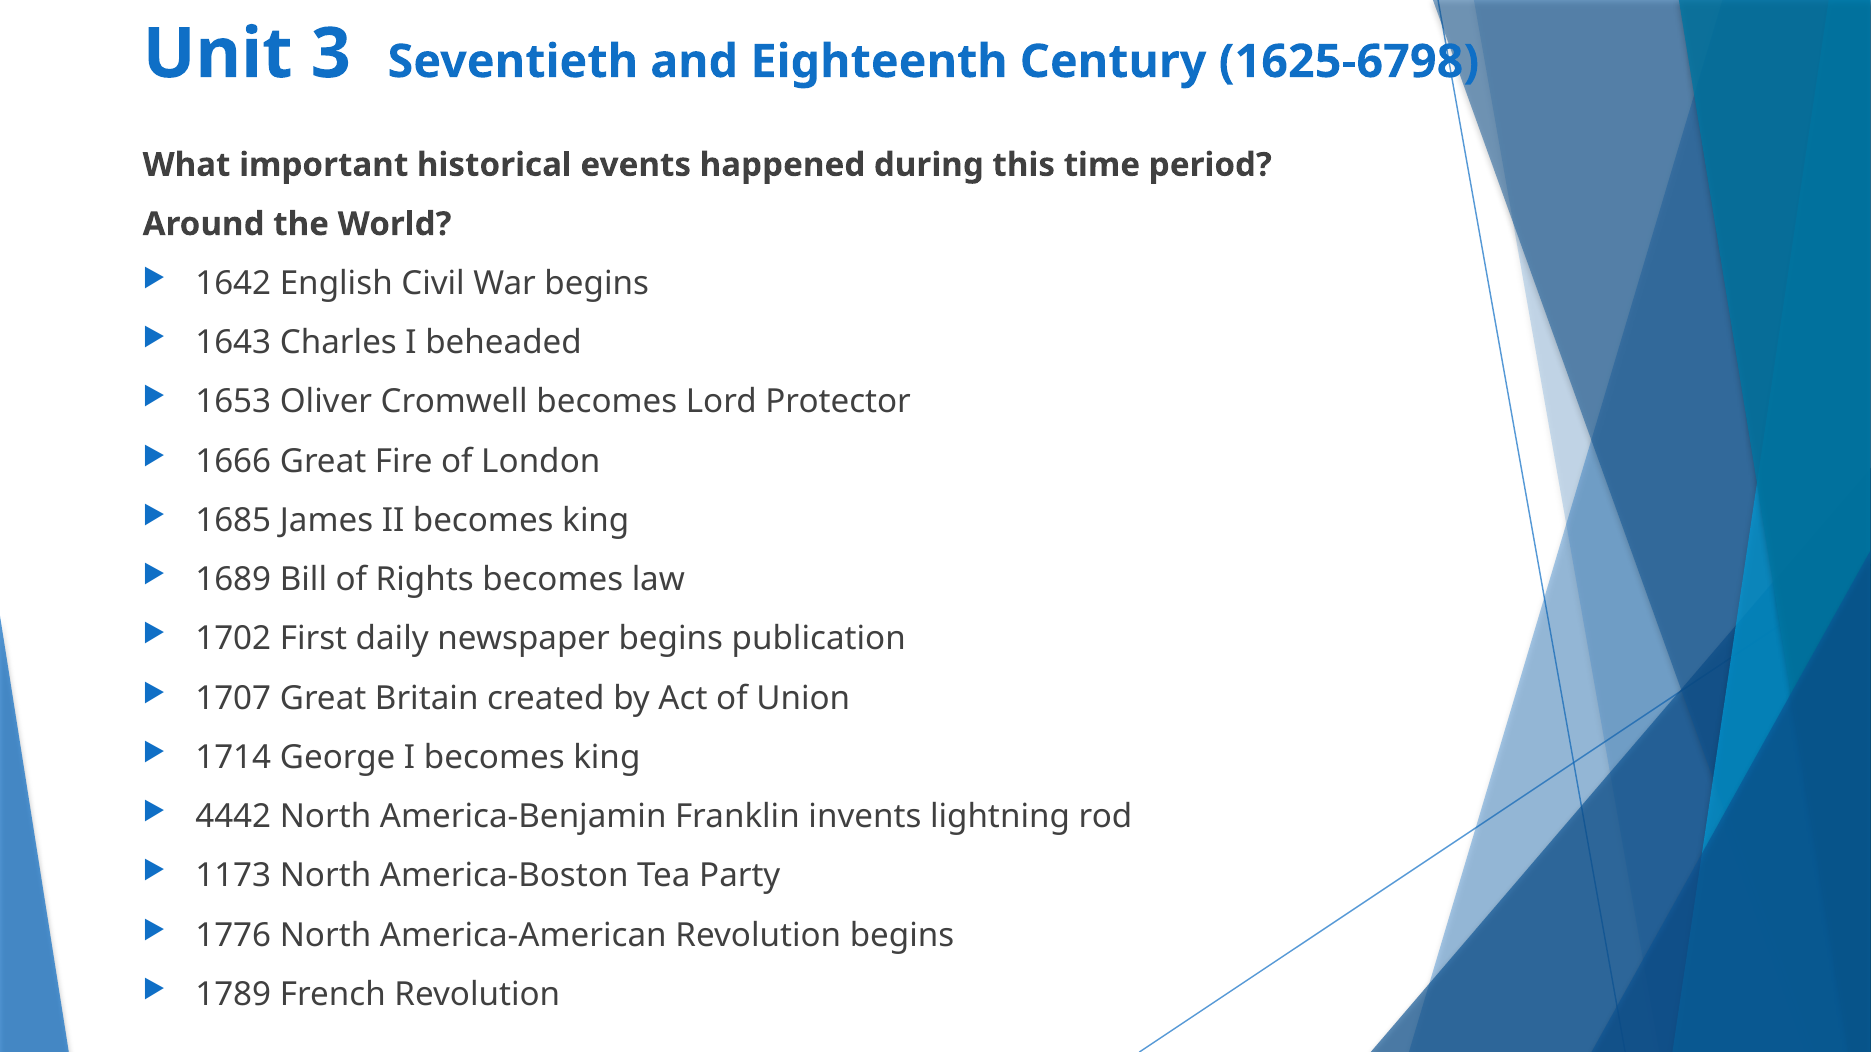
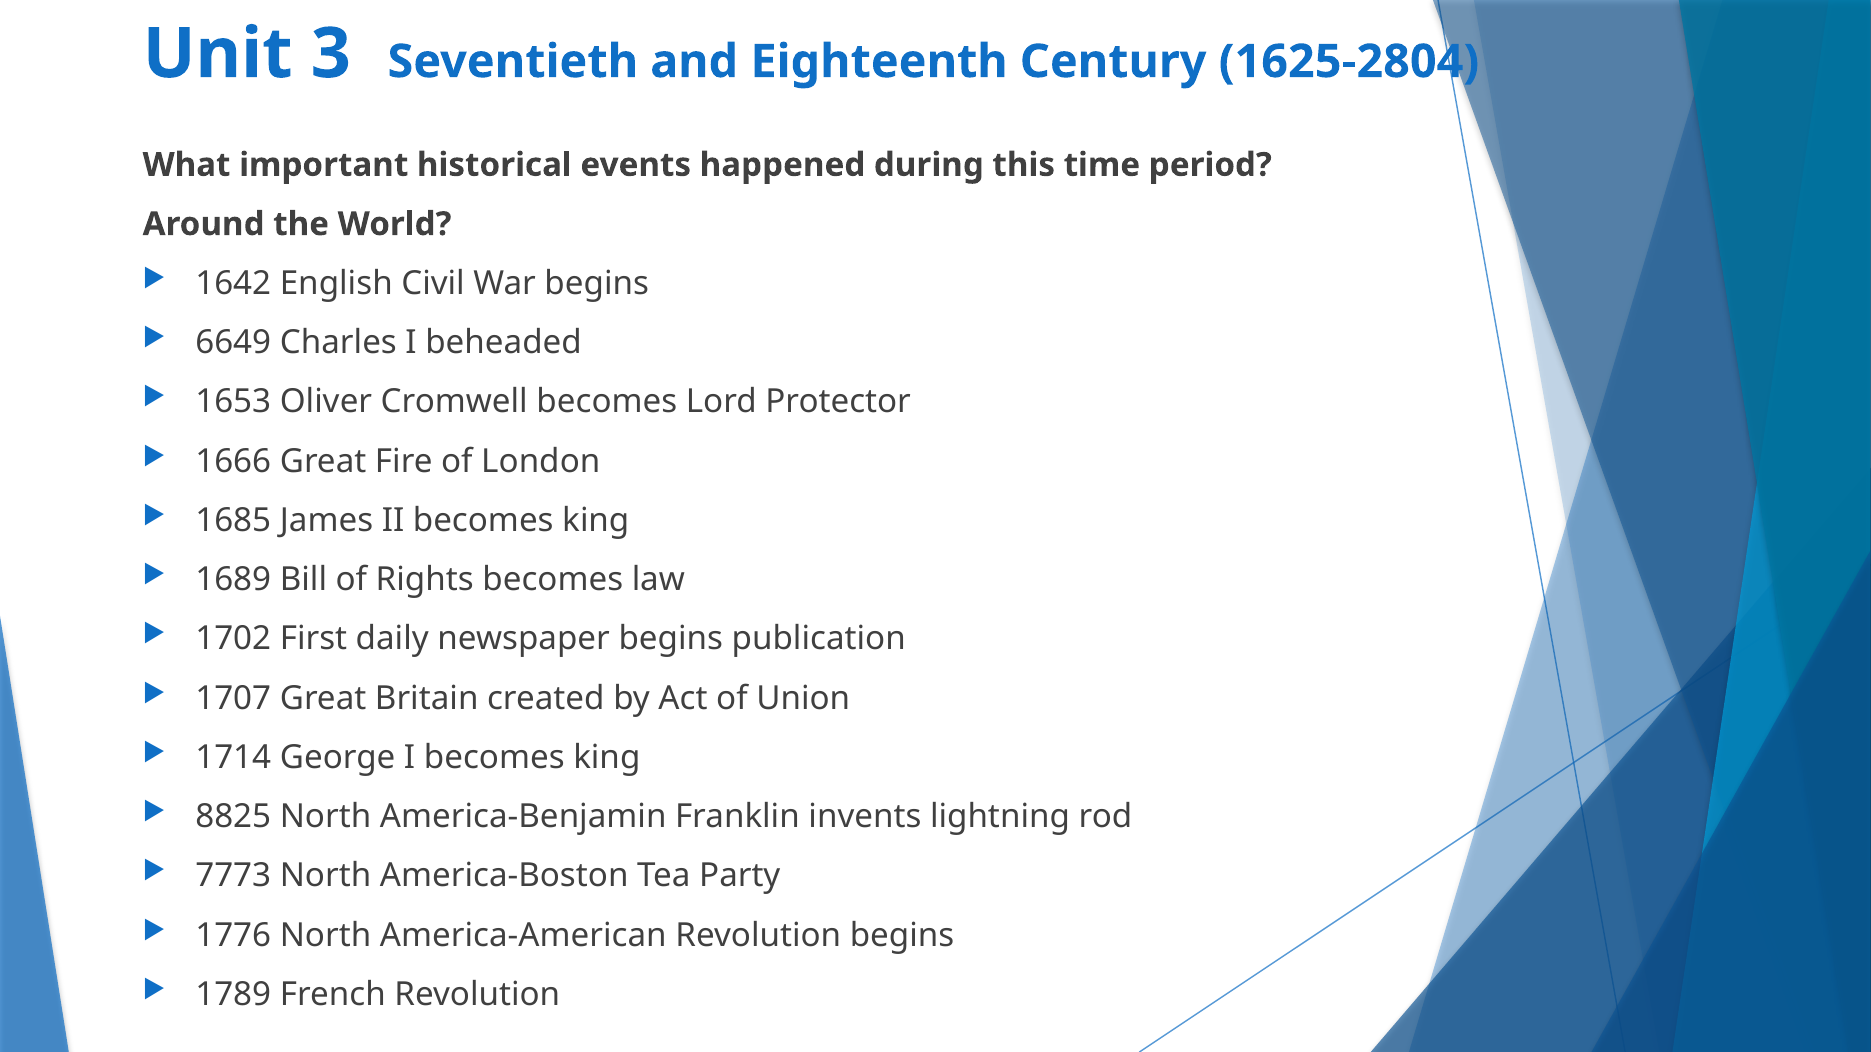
1625-6798: 1625-6798 -> 1625-2804 (1349, 62)
1643: 1643 -> 6649 (233, 343)
4442: 4442 -> 8825 (233, 817)
1173: 1173 -> 7773 (233, 876)
